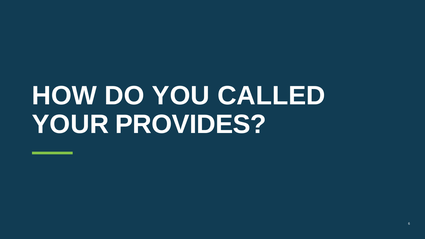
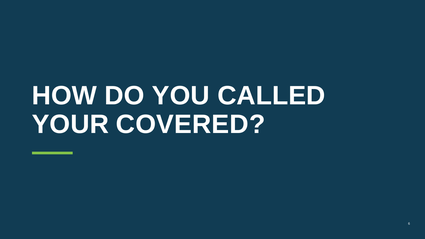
PROVIDES: PROVIDES -> COVERED (191, 124)
